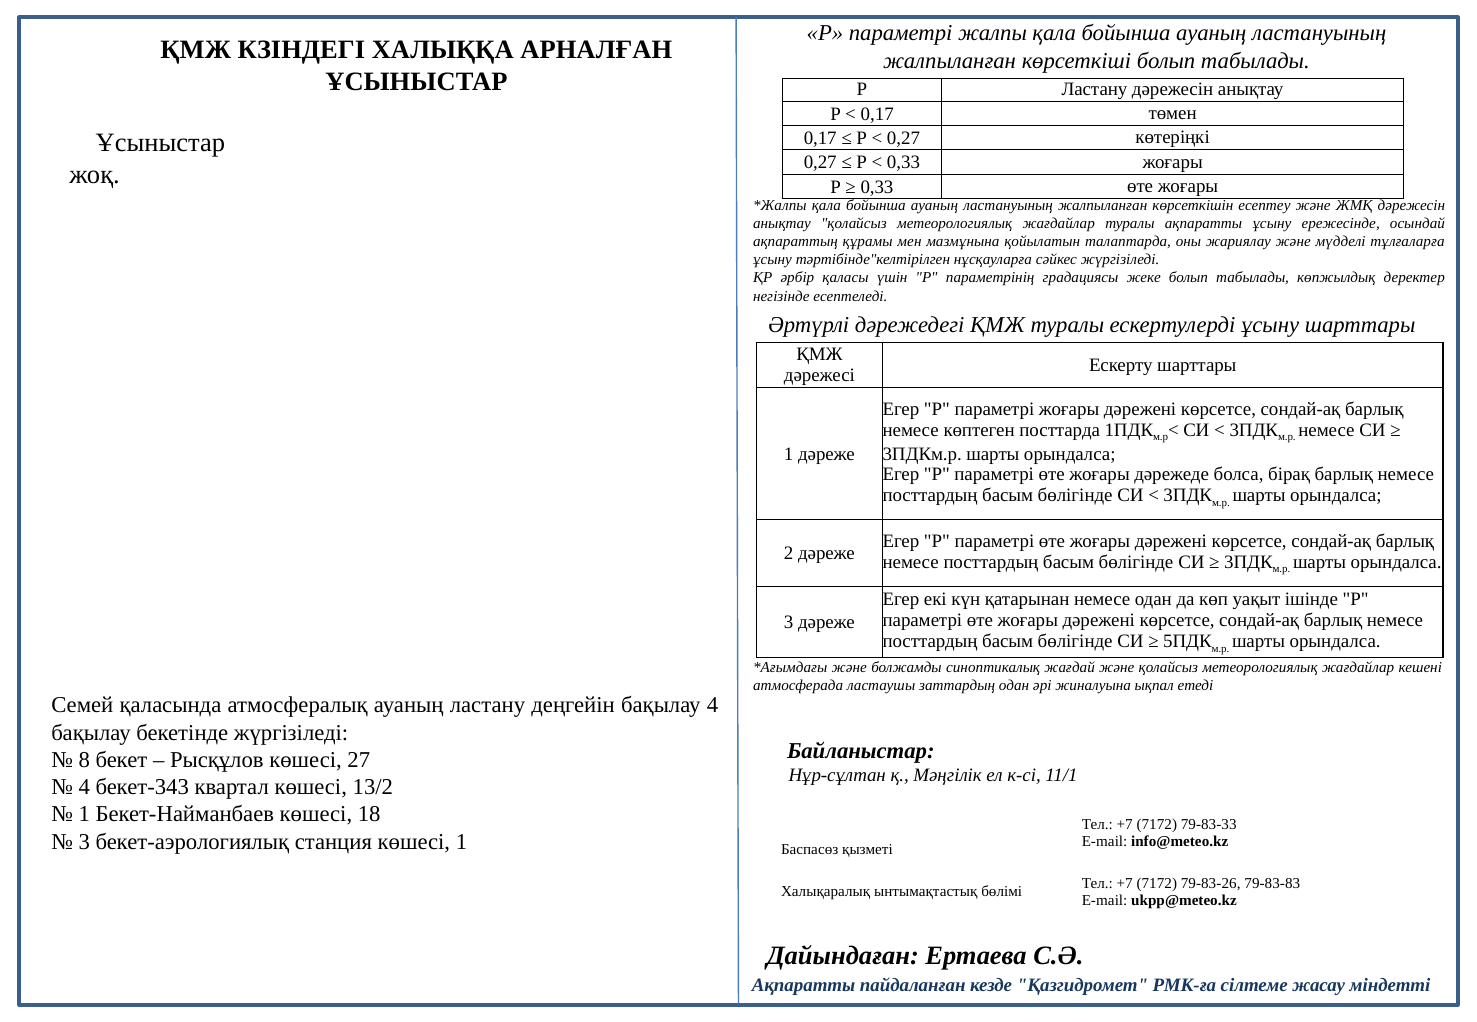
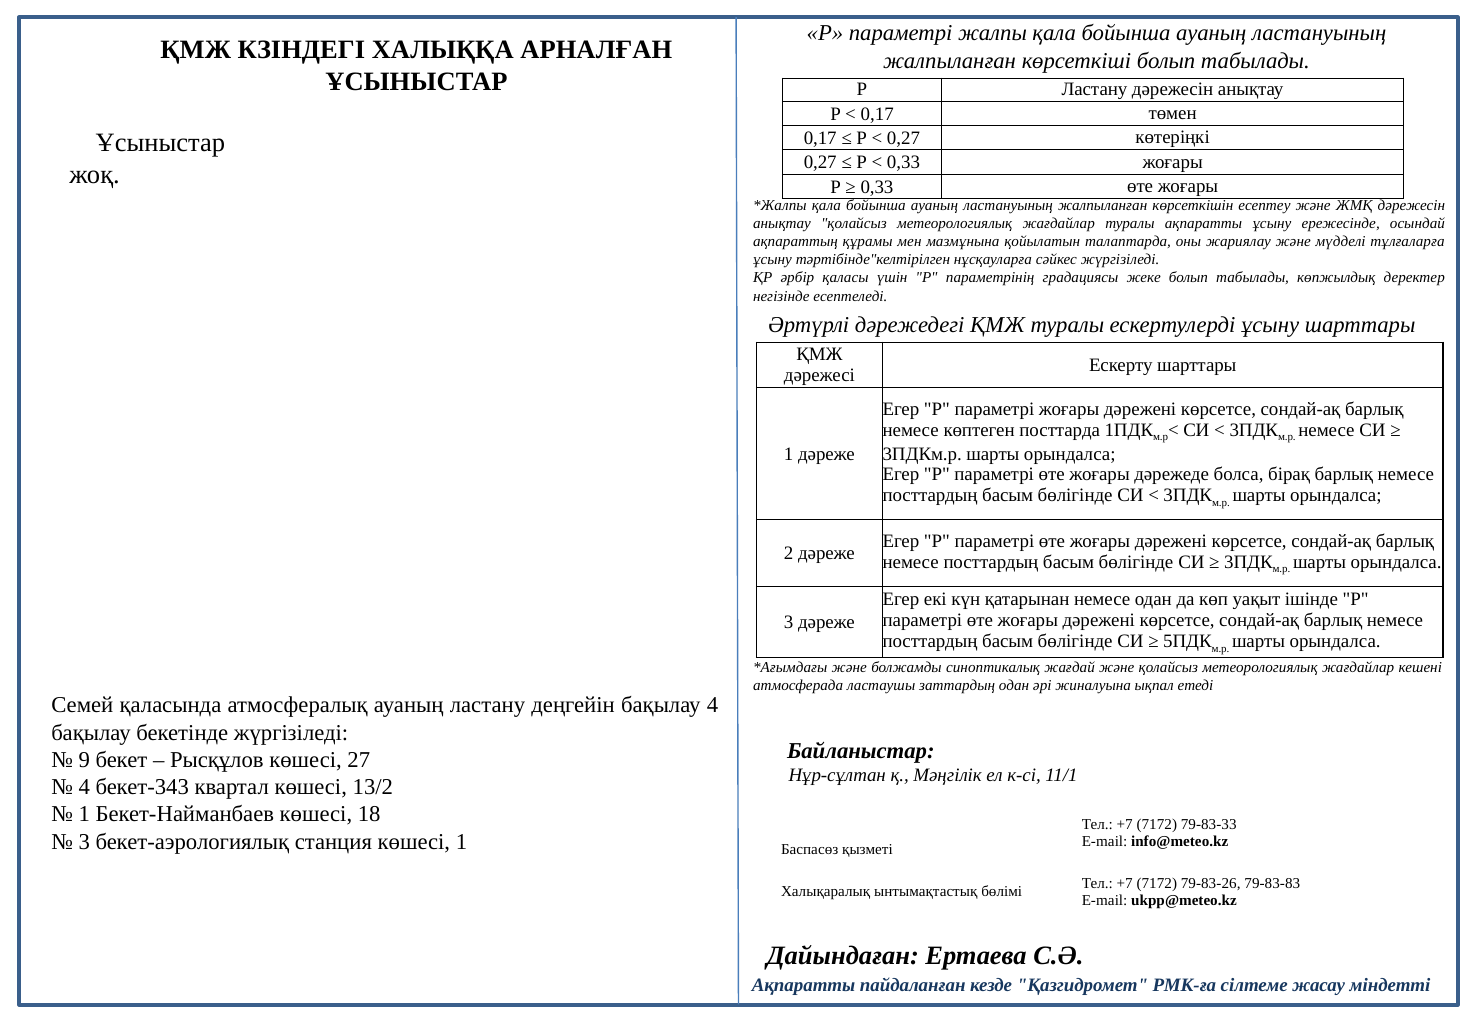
8: 8 -> 9 (84, 760)
